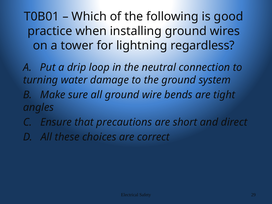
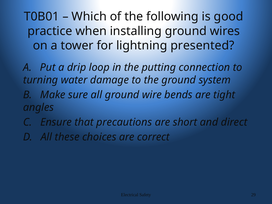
regardless: regardless -> presented (202, 46)
neutral: neutral -> putting (159, 67)
